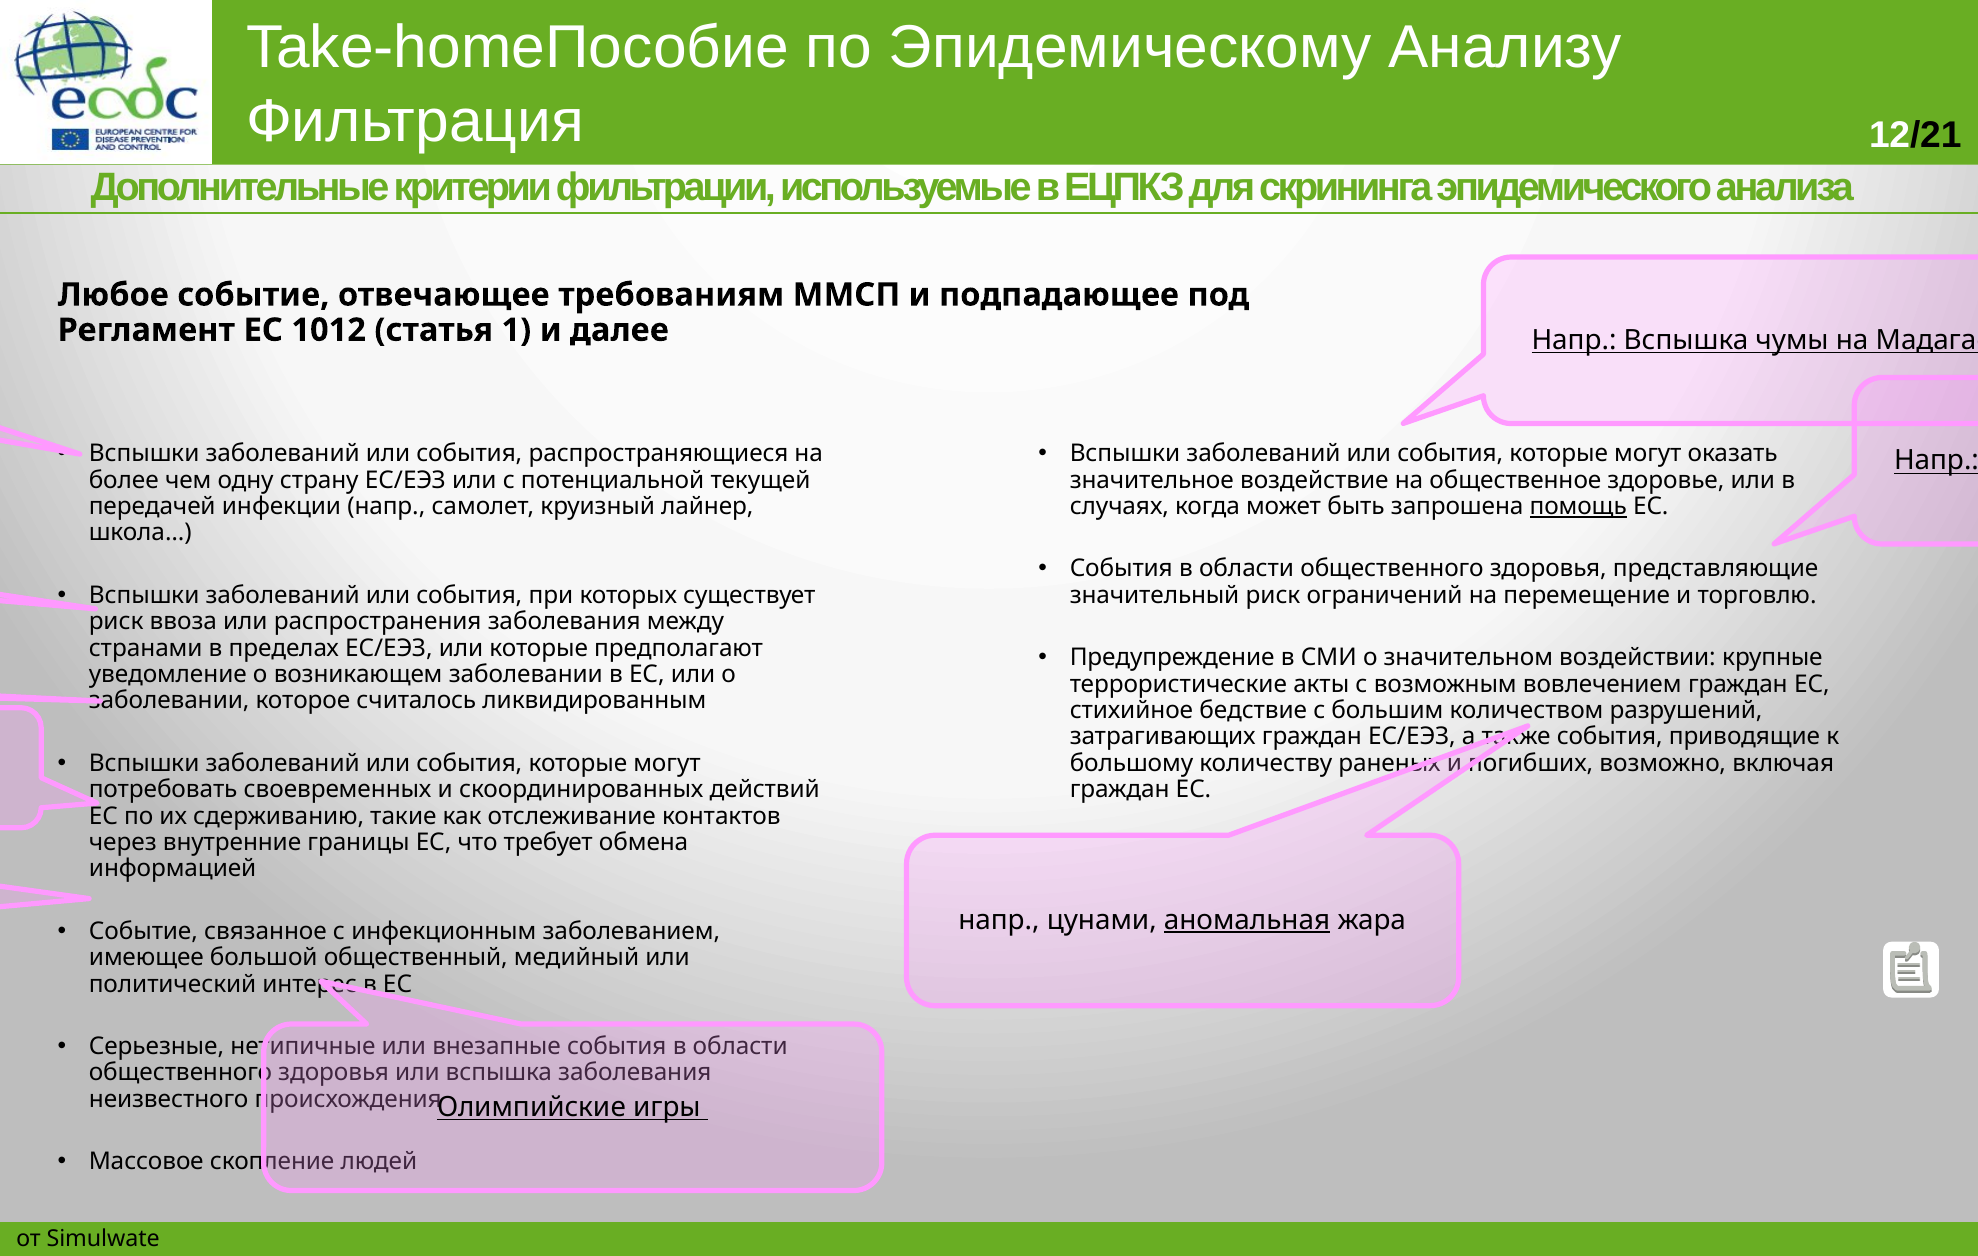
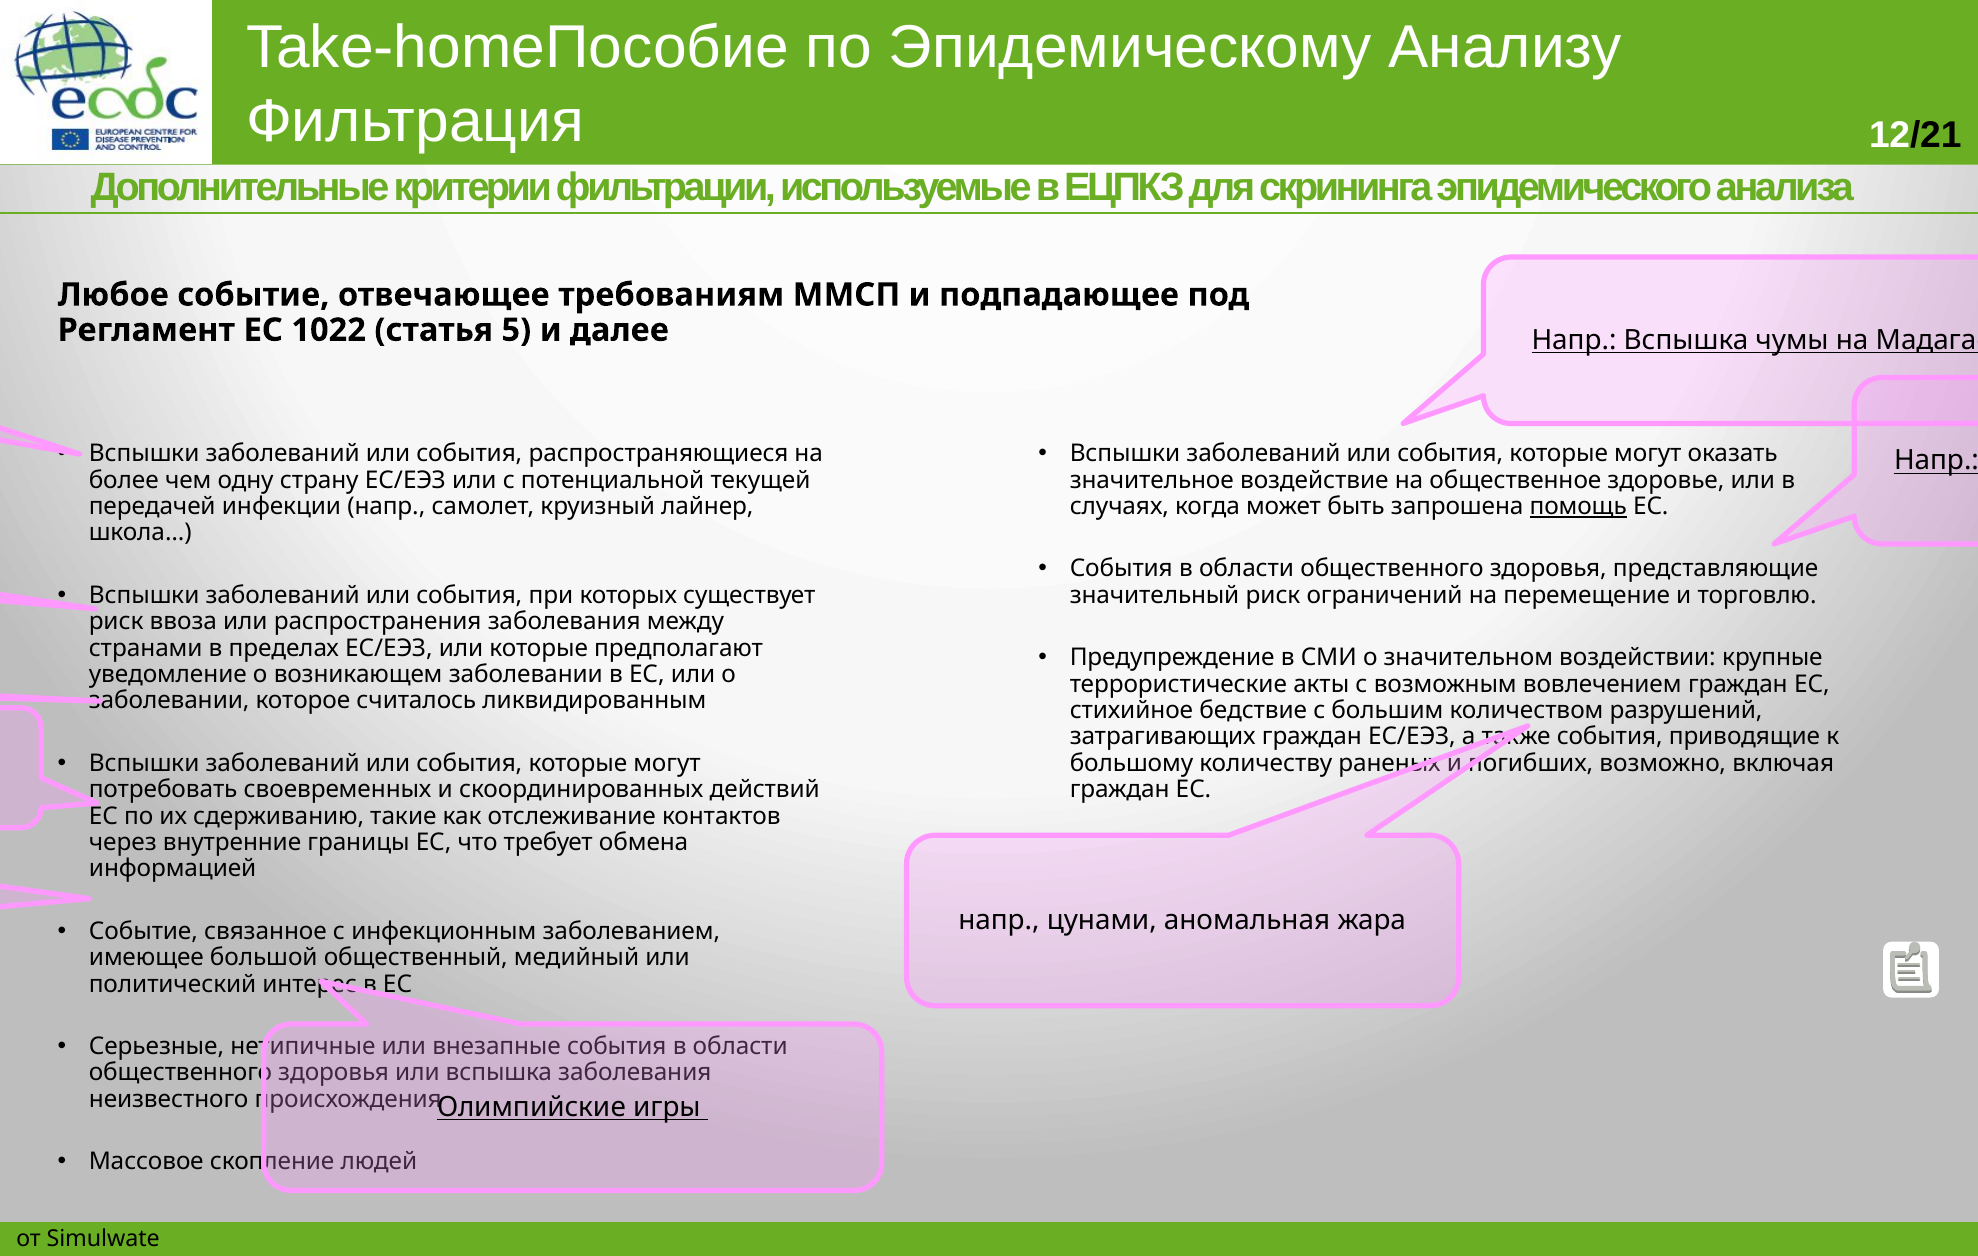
1012: 1012 -> 1022 (329, 330)
1: 1 -> 5 (516, 330)
аномальная underline: present -> none (1247, 920)
